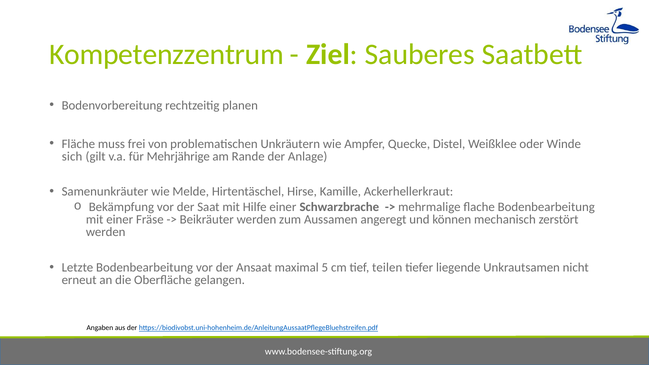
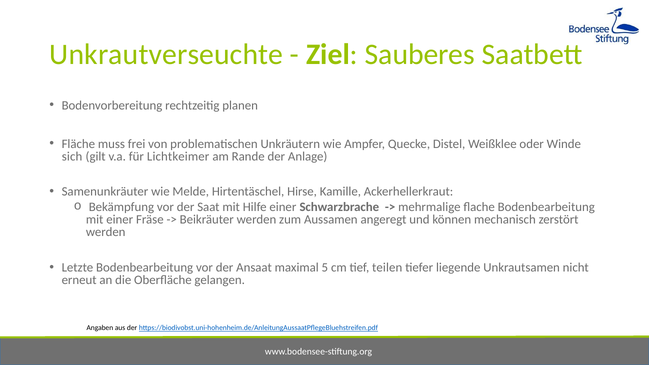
Kompetenzzentrum: Kompetenzzentrum -> Unkrautverseuchte (166, 55)
Mehrjährige: Mehrjährige -> Lichtkeimer (178, 156)
